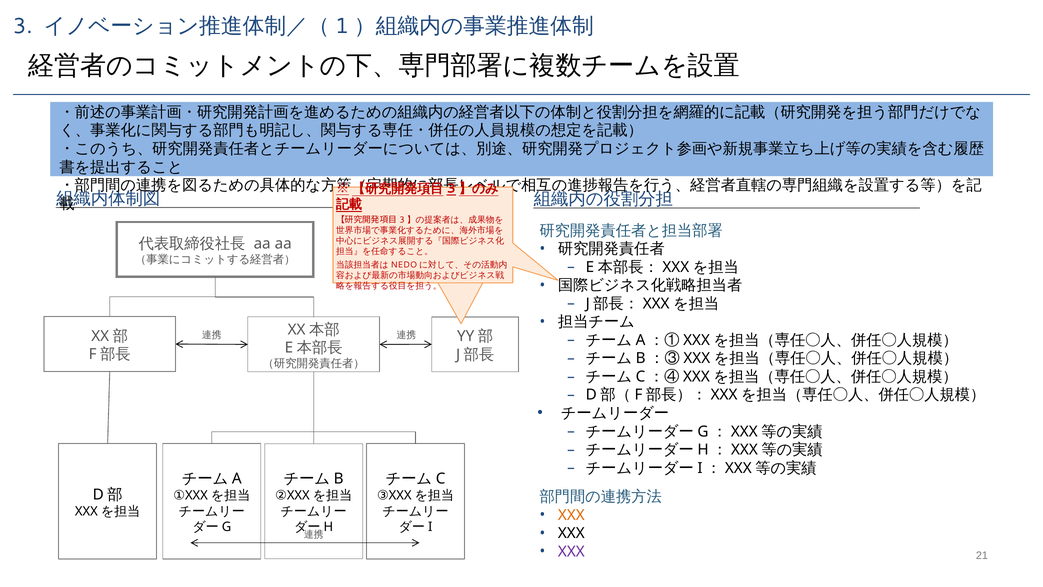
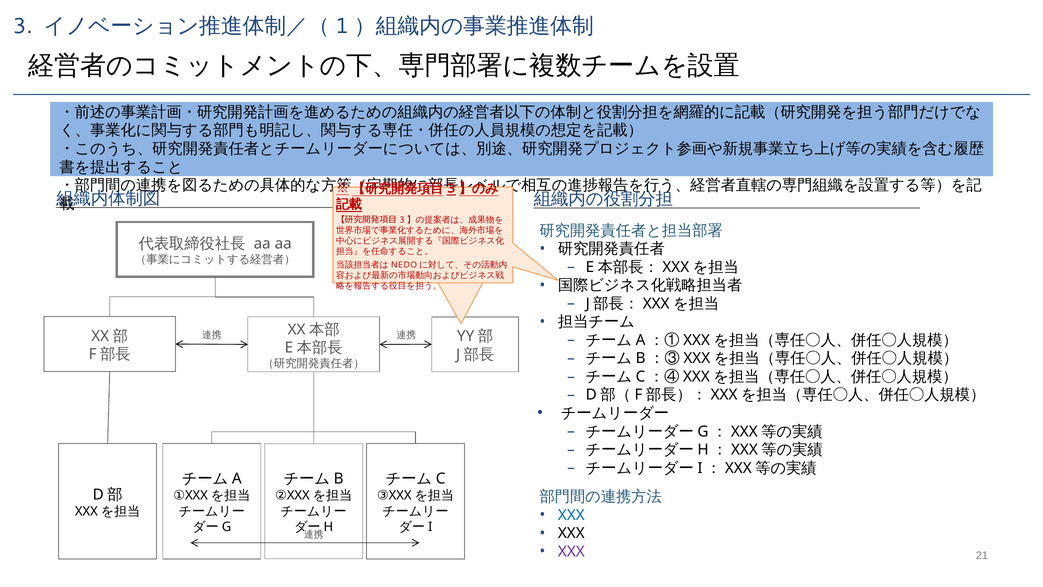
XXX colour: orange -> blue (571, 515)
